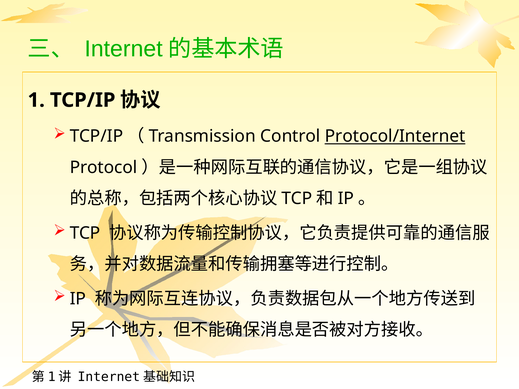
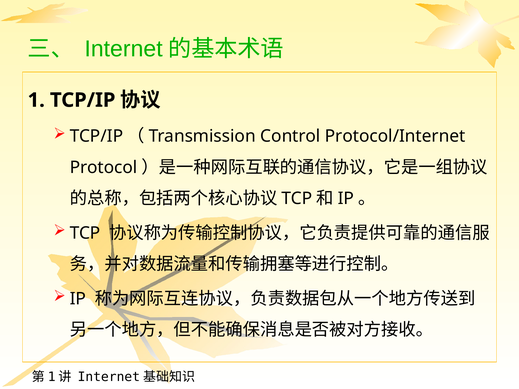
Protocol/Internet underline: present -> none (395, 136)
